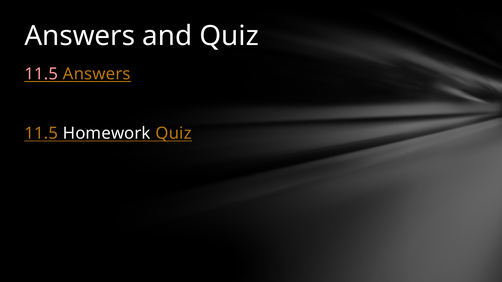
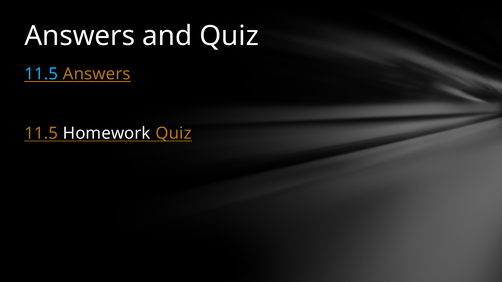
11.5 colour: pink -> light blue (41, 74)
